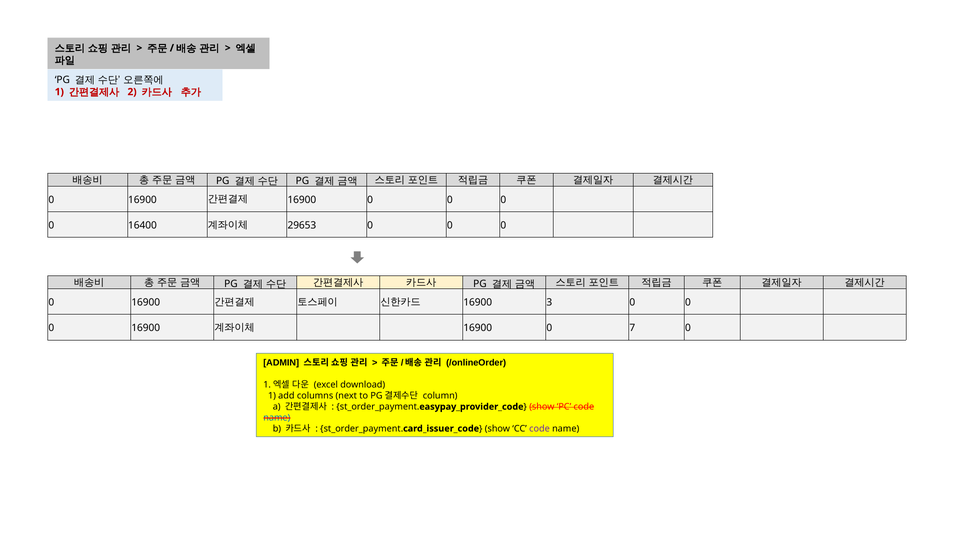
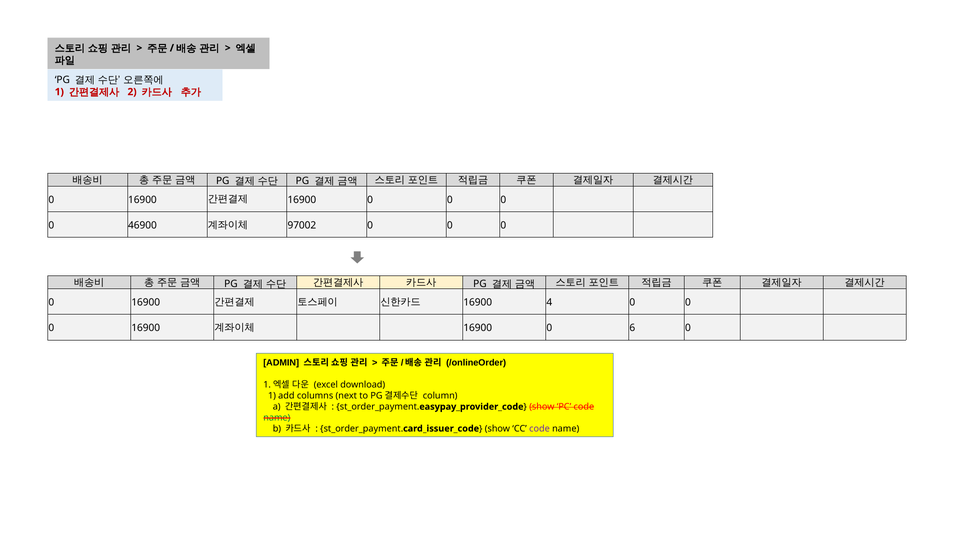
16400: 16400 -> 46900 (142, 225)
29653: 29653 -> 97002 (302, 225)
3: 3 -> 4 (549, 302)
7: 7 -> 6 (632, 328)
name colour: blue -> green (277, 418)
